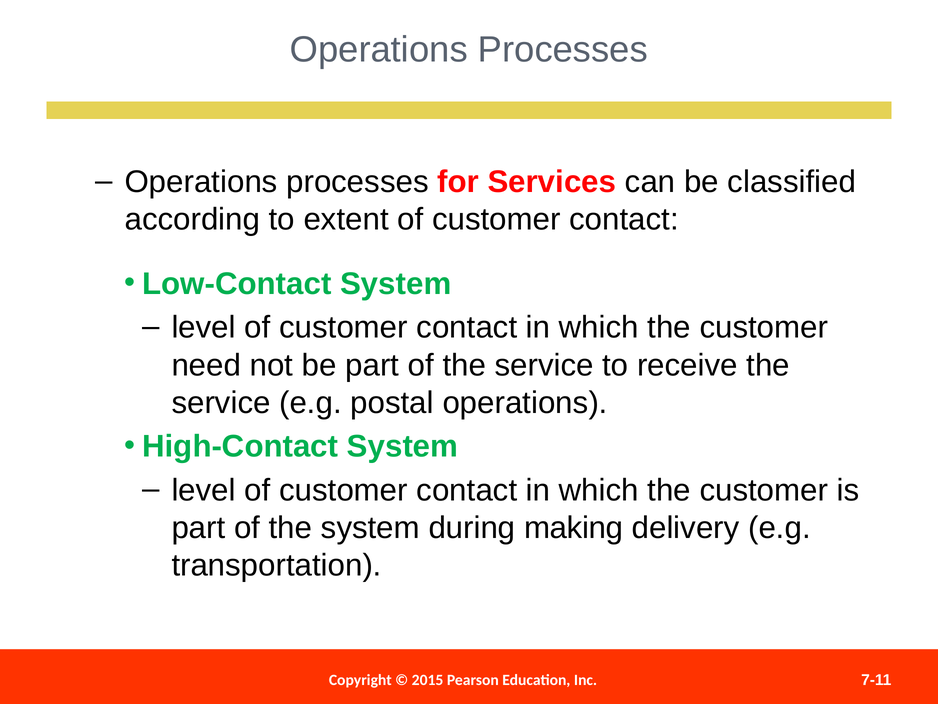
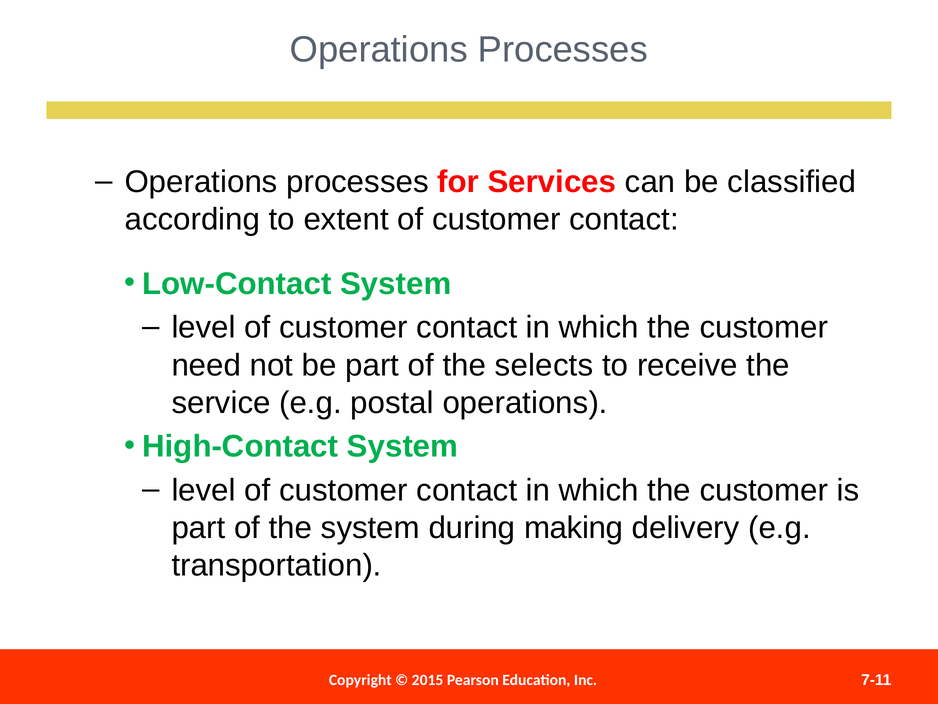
of the service: service -> selects (544, 365)
